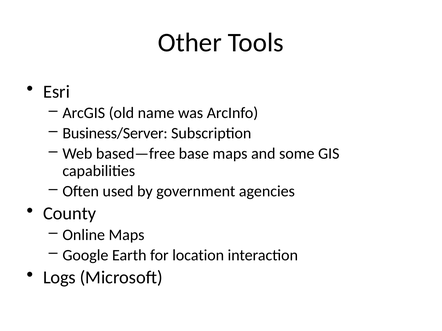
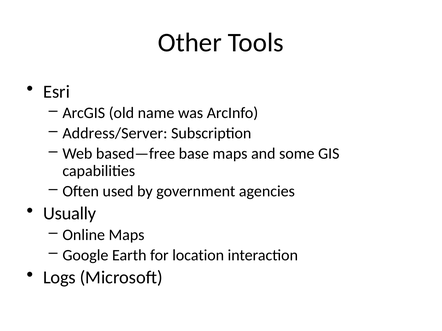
Business/Server: Business/Server -> Address/Server (115, 134)
County: County -> Usually (70, 214)
